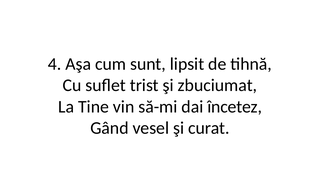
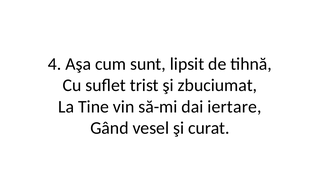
încetez: încetez -> iertare (234, 107)
